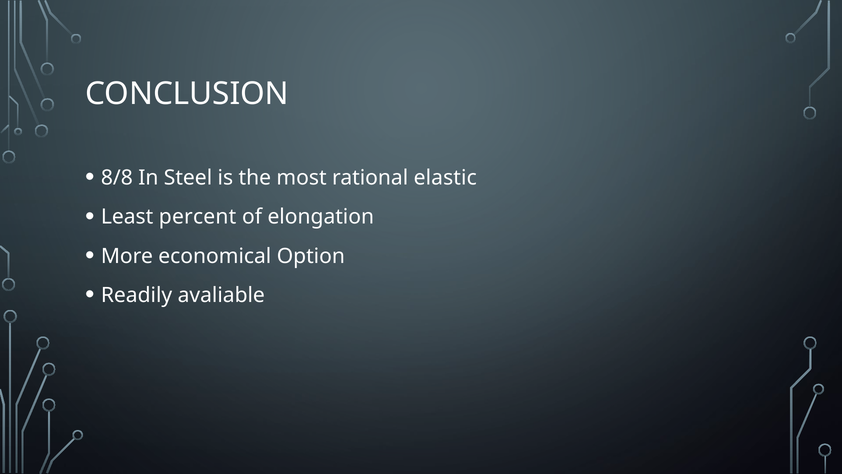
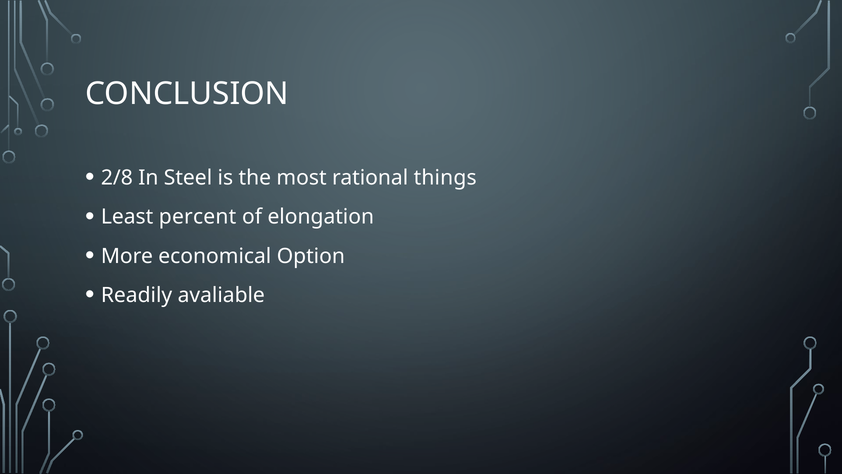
8/8: 8/8 -> 2/8 (117, 178)
elastic: elastic -> things (445, 178)
